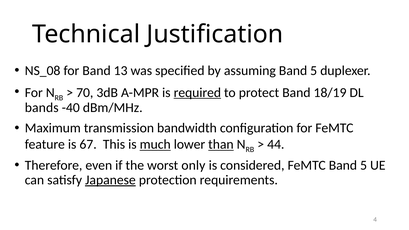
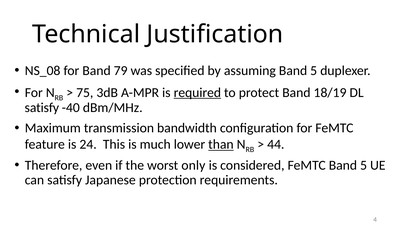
13: 13 -> 79 (121, 71)
70: 70 -> 75 (85, 93)
bands: bands -> satisfy (42, 108)
67: 67 -> 24 (88, 144)
much underline: present -> none (155, 144)
Japanese underline: present -> none (110, 180)
